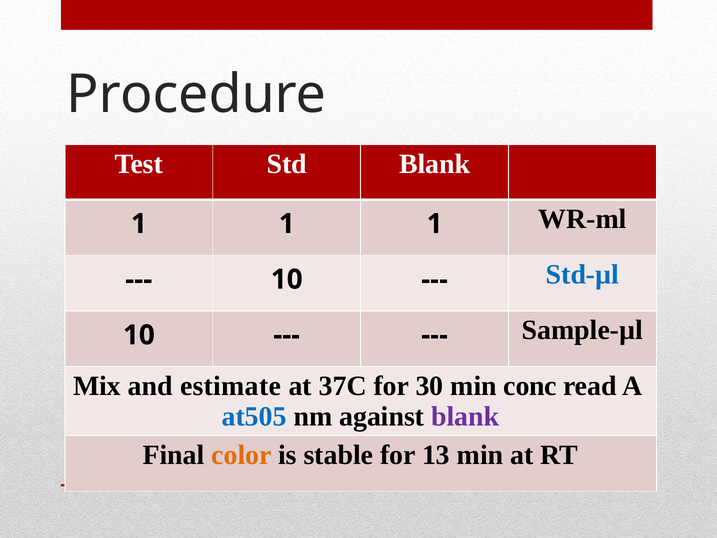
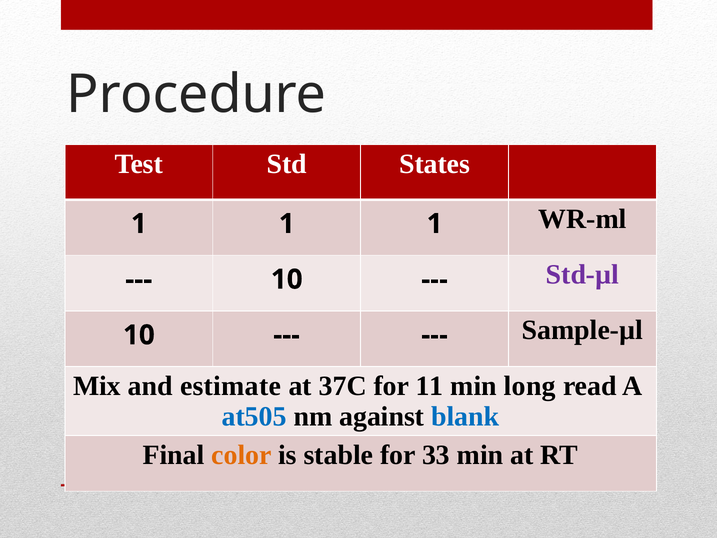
Std Blank: Blank -> States (435, 164)
Std-µl colour: blue -> purple (582, 274)
30: 30 -> 11 (429, 386)
conc: conc -> long (530, 386)
blank colour: purple -> blue (465, 417)
13: 13 -> 33 (436, 455)
